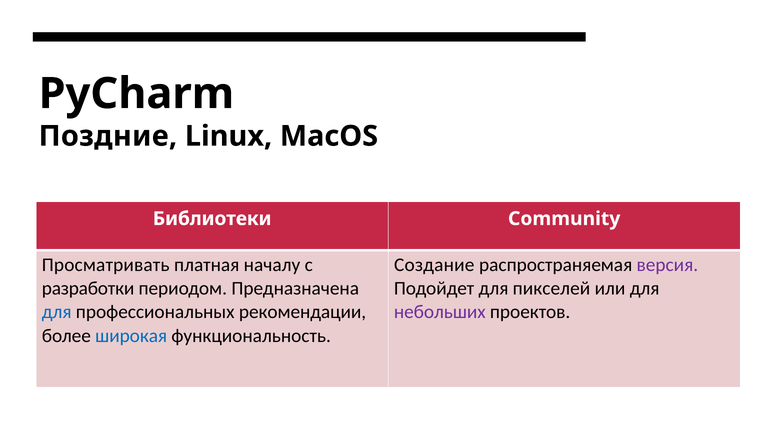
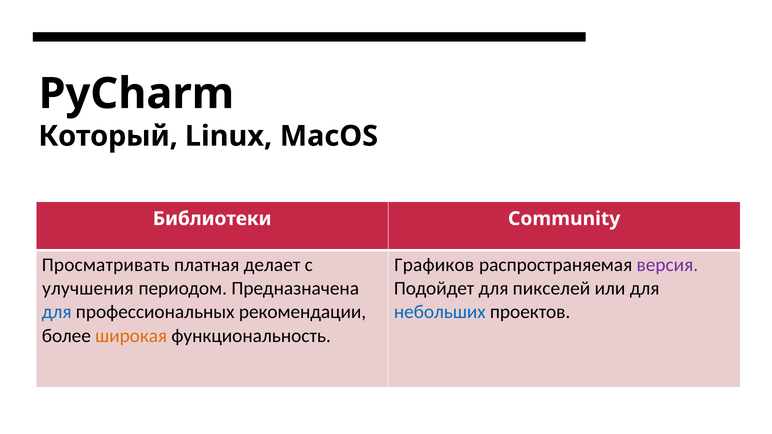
Поздние: Поздние -> Который (108, 136)
началу: началу -> делает (272, 265)
Создание: Создание -> Графиков (434, 265)
разработки: разработки -> улучшения (88, 289)
небольших colour: purple -> blue (440, 312)
широкая colour: blue -> orange (131, 336)
